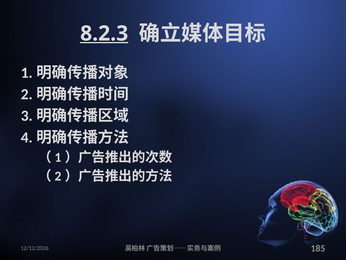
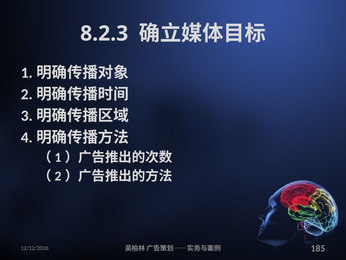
8.2.3 underline: present -> none (104, 33)
